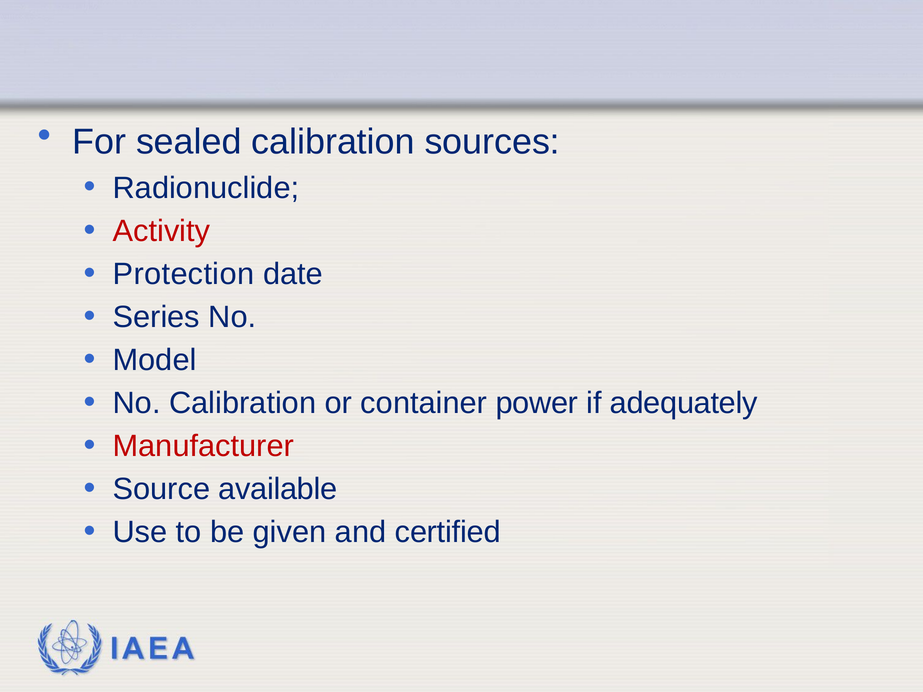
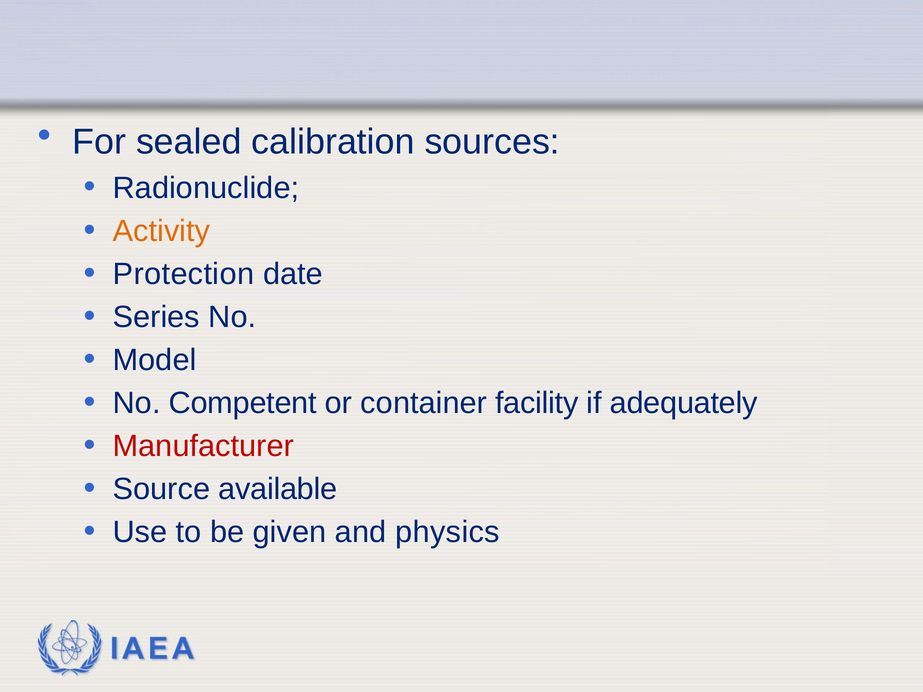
Activity colour: red -> orange (161, 231)
No Calibration: Calibration -> Competent (243, 403)
power: power -> facility (537, 403)
certified: certified -> physics (448, 532)
